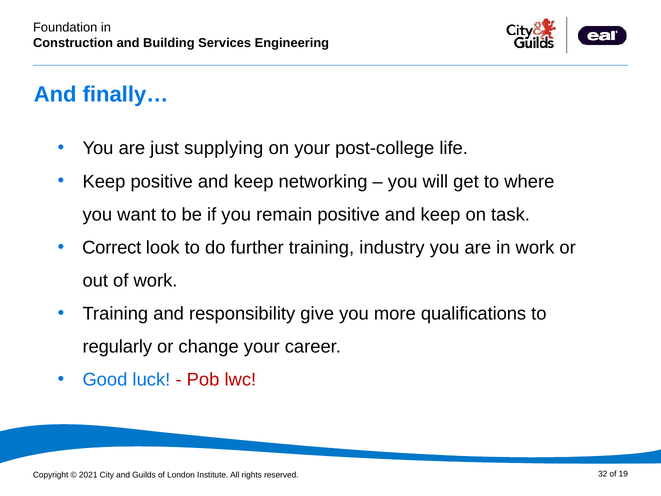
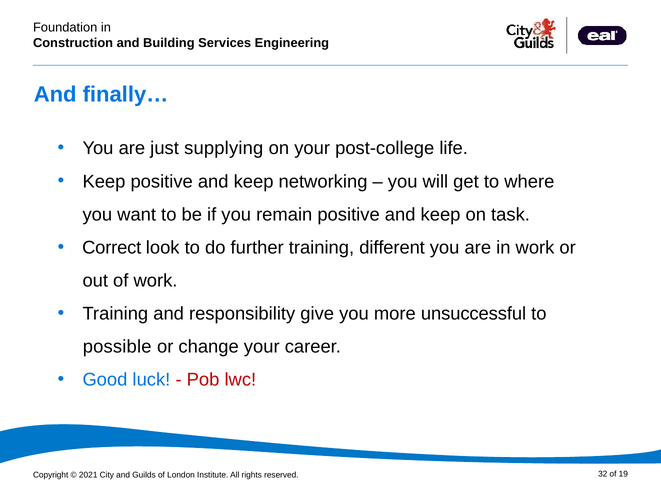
industry: industry -> different (392, 247)
qualifications: qualifications -> unsuccessful (474, 314)
regularly: regularly -> possible (117, 347)
